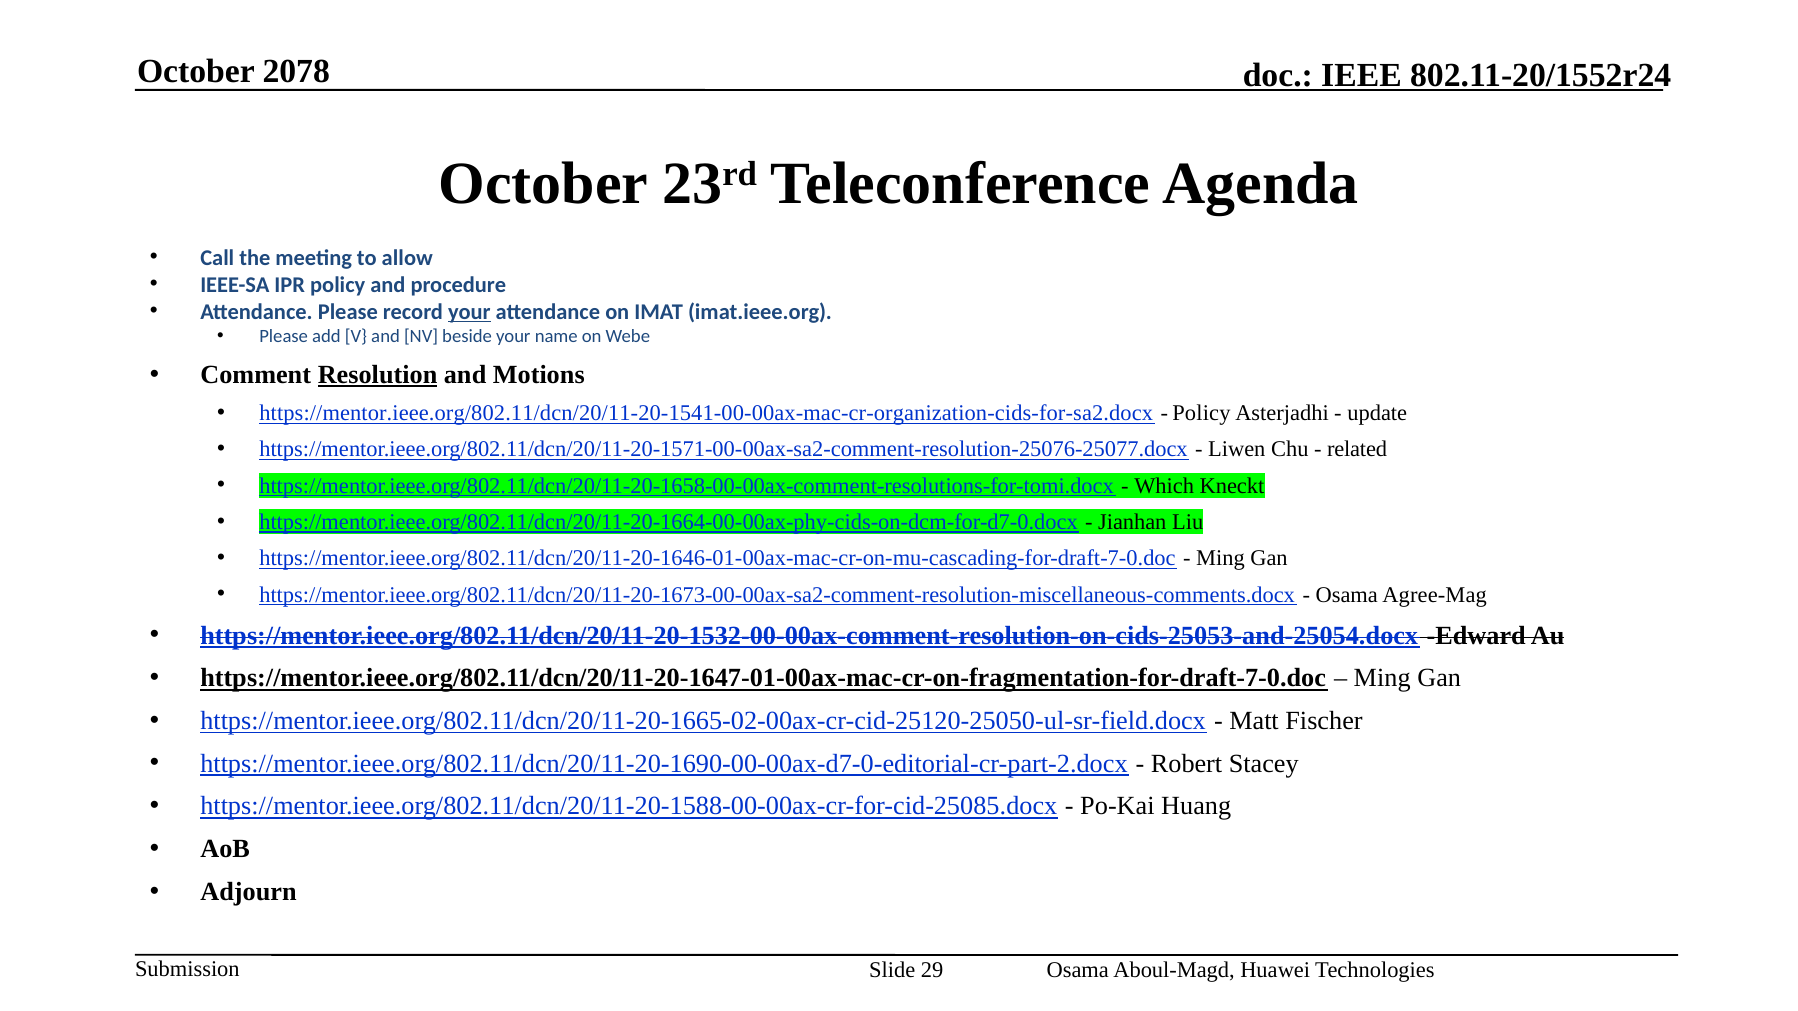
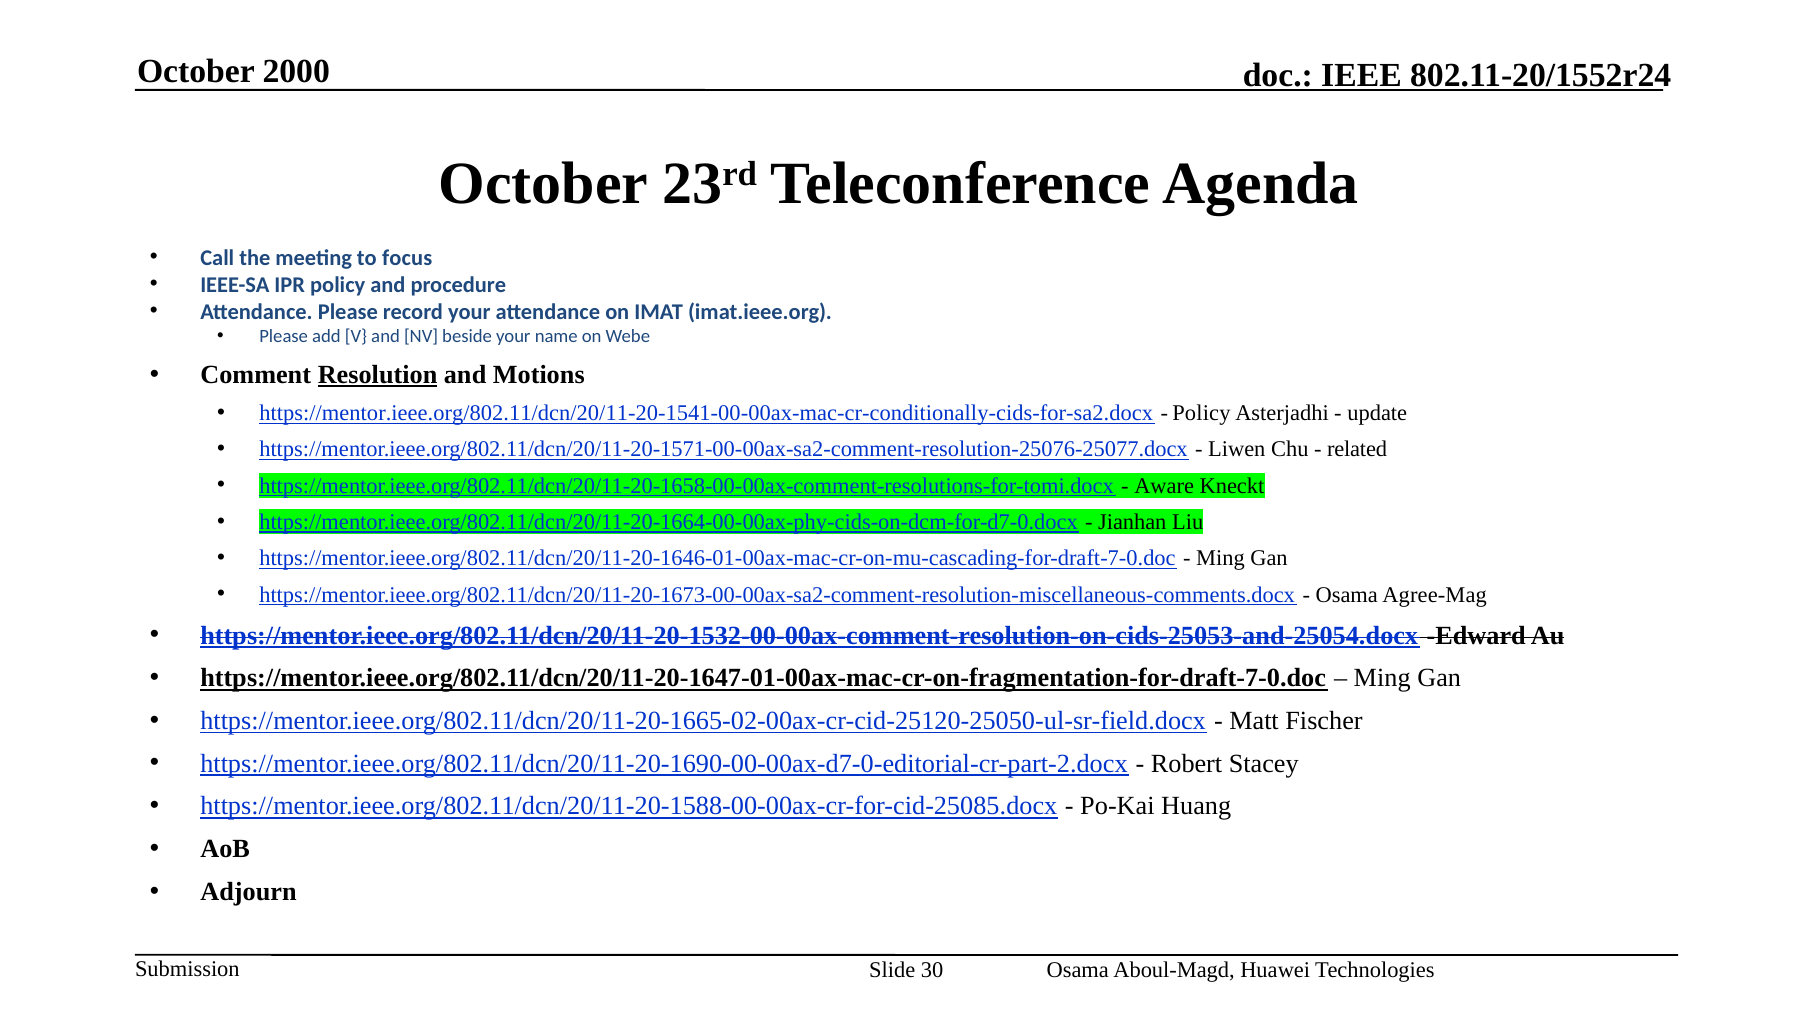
2078: 2078 -> 2000 (296, 71)
allow: allow -> focus (407, 258)
your underline: present -> none (469, 312)
https://mentor.ieee.org/802.11/dcn/20/11-20-1541-00-00ax-mac-cr-organization-cids-for-sa2.docx: https://mentor.ieee.org/802.11/dcn/20/11-20-1541-00-00ax-mac-cr-organization-cids-for-sa2.docx -> https://mentor.ieee.org/802.11/dcn/20/11-20-1541-00-00ax-mac-cr-conditionally-cids-for-sa2.docx (706, 413)
Which: Which -> Aware (1164, 486)
29: 29 -> 30 (932, 970)
